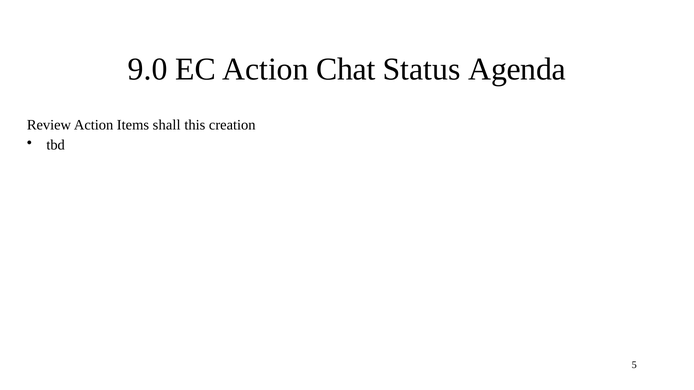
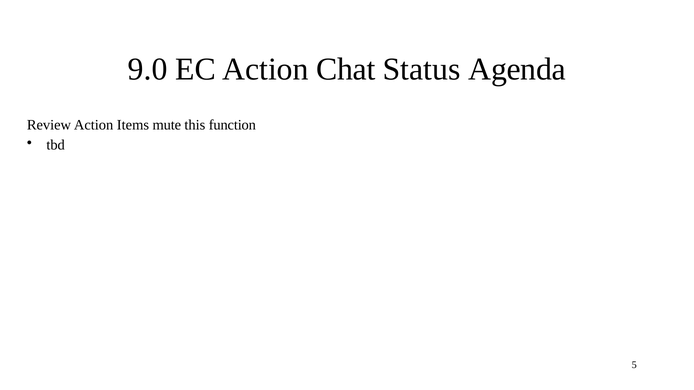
shall: shall -> mute (167, 125)
creation: creation -> function (232, 125)
